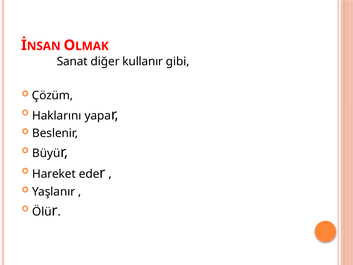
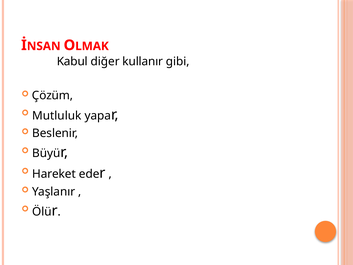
Sanat: Sanat -> Kabul (72, 61)
Haklarını: Haklarını -> Mutluluk (57, 116)
